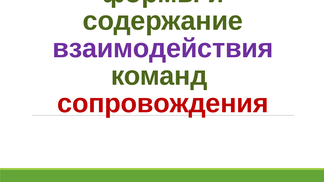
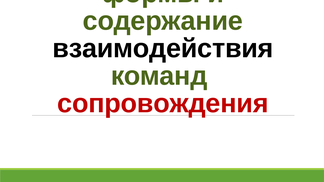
взаимодействия colour: purple -> black (163, 49)
